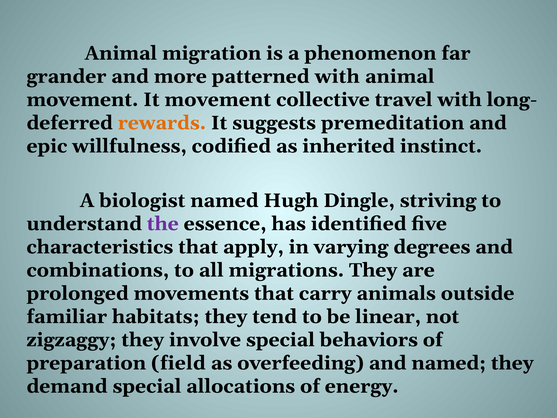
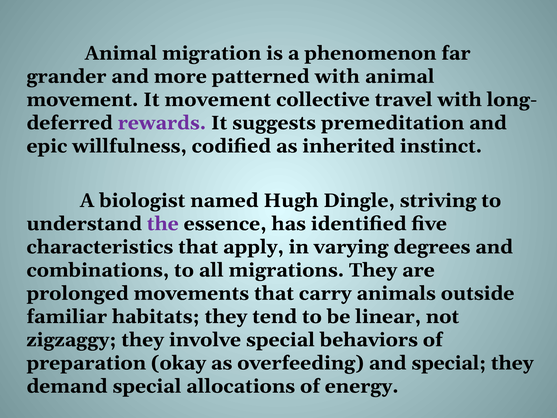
rewards colour: orange -> purple (162, 123)
field: field -> okay (179, 363)
and named: named -> special (449, 363)
